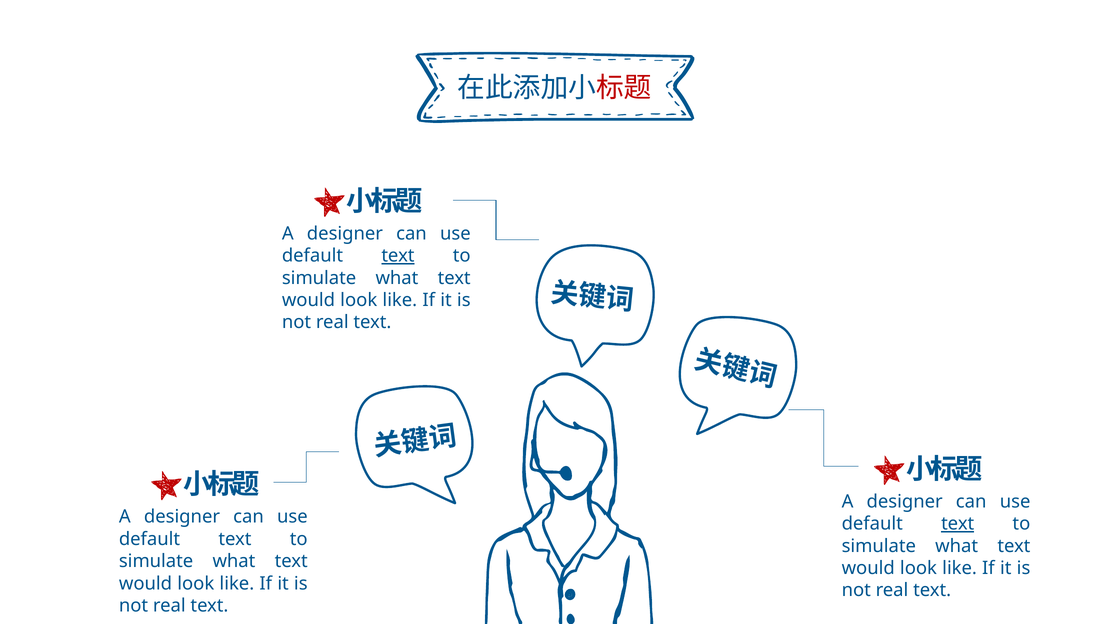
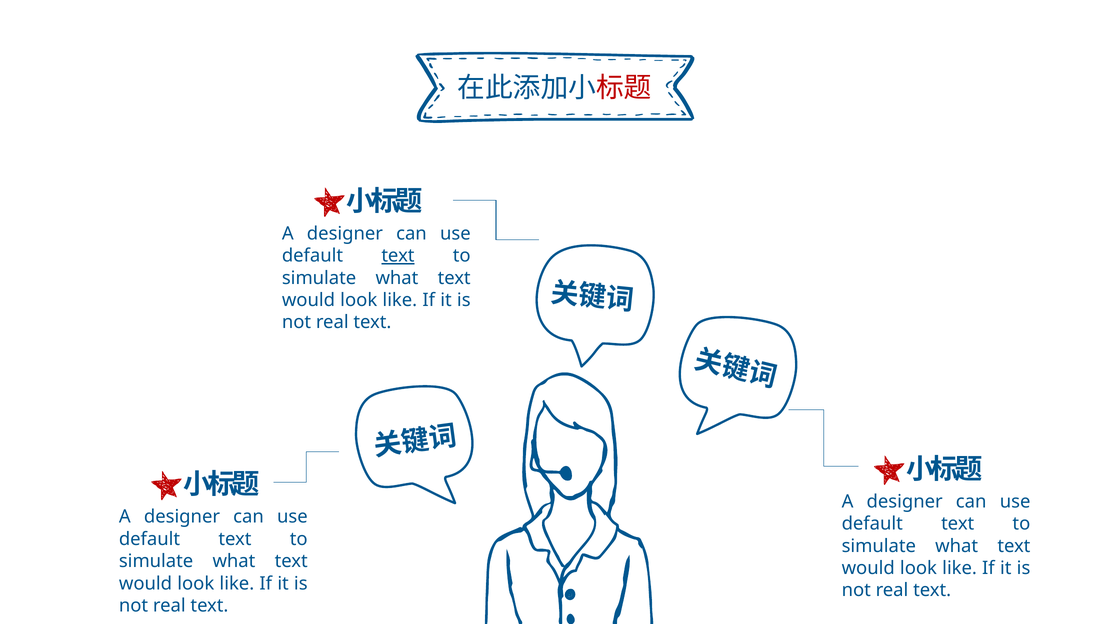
text underline: present -> none (958, 524)
